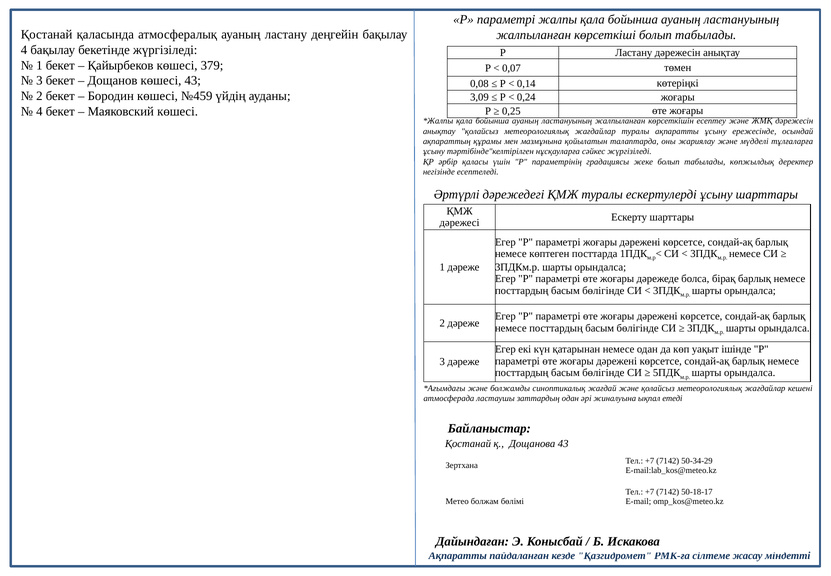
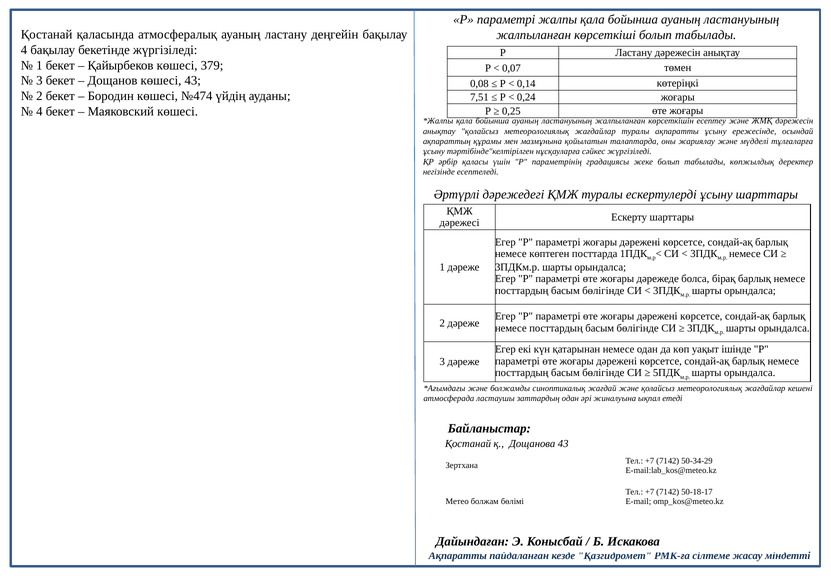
№459: №459 -> №474 (197, 96)
3,09: 3,09 -> 7,51 (479, 97)
